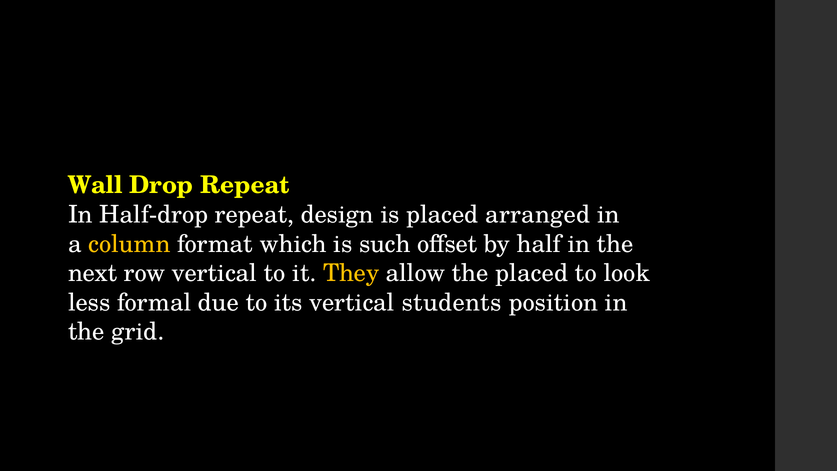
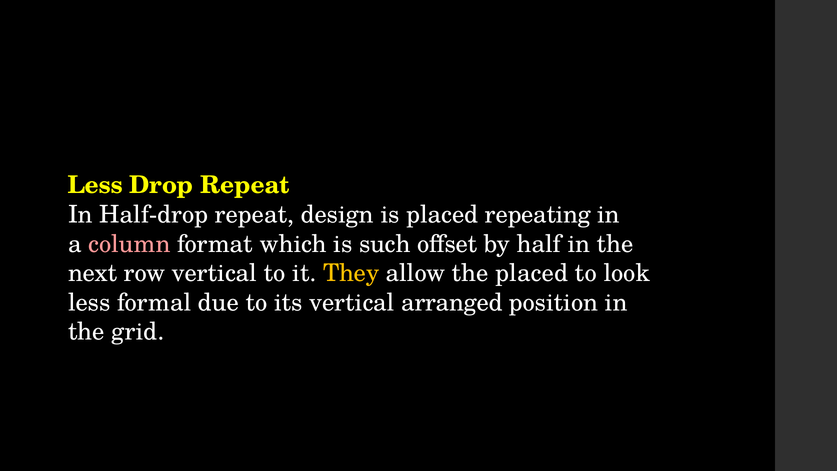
Wall: Wall -> Less (95, 185)
arranged: arranged -> repeating (538, 215)
column colour: yellow -> pink (129, 244)
students: students -> arranged (452, 302)
